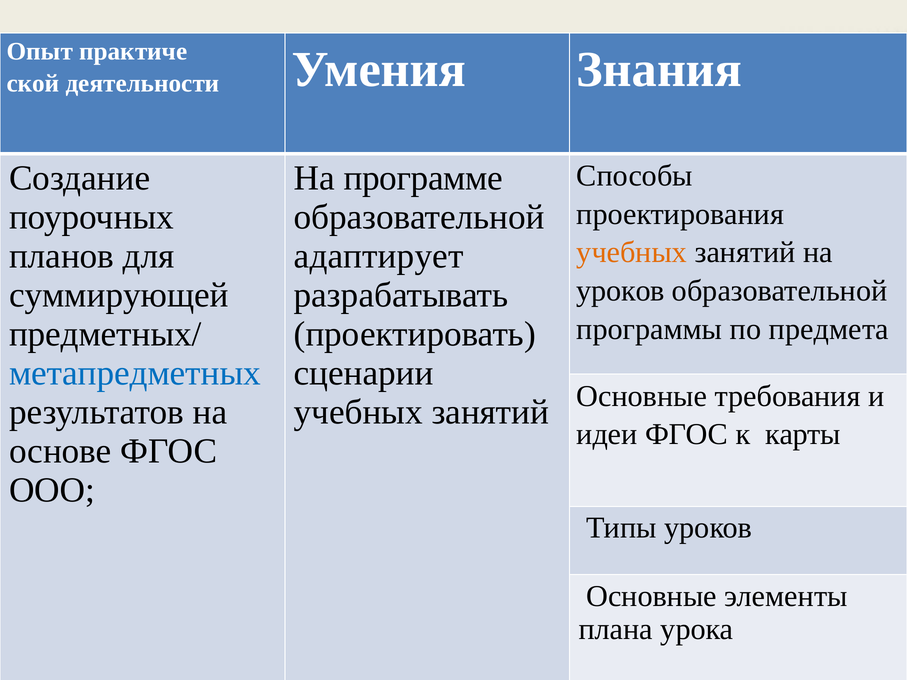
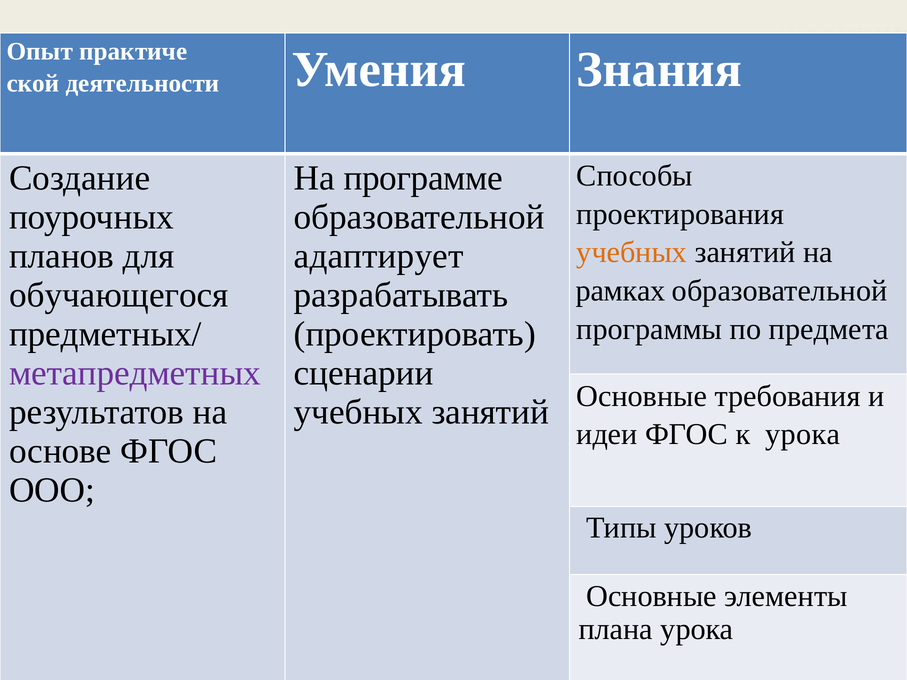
уроков: уроков -> рамках (621, 291)
суммирующей: суммирующей -> обучающегося (119, 295)
метапредметных colour: blue -> purple (135, 373)
к карты: карты -> урока (803, 435)
